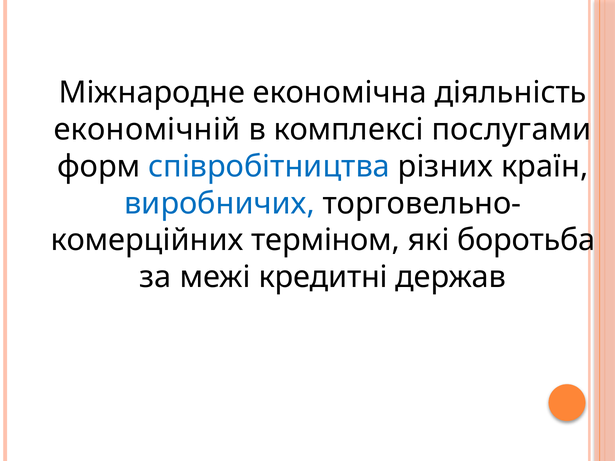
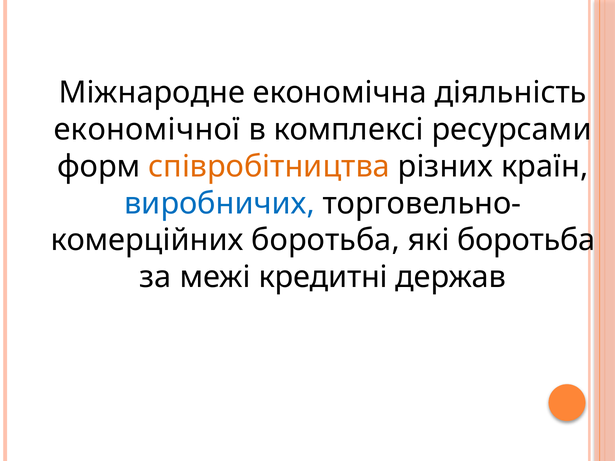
економічній: економічній -> економічної (147, 130)
послугами: послугами -> ресурсами (512, 130)
співробітництва colour: blue -> orange (269, 167)
терміном: терміном -> боротьба (326, 240)
